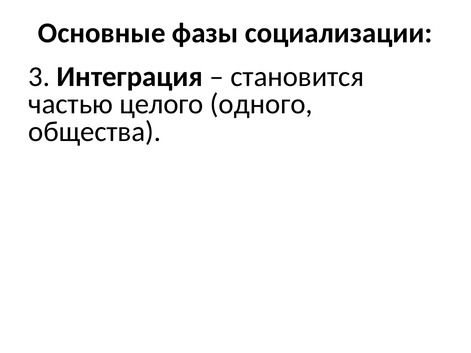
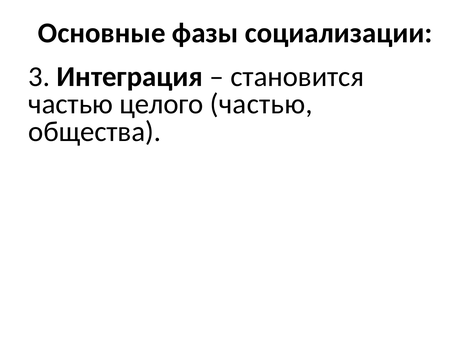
целого одного: одного -> частью (261, 104)
